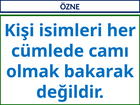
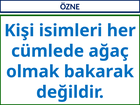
camı: camı -> ağaç (109, 51)
